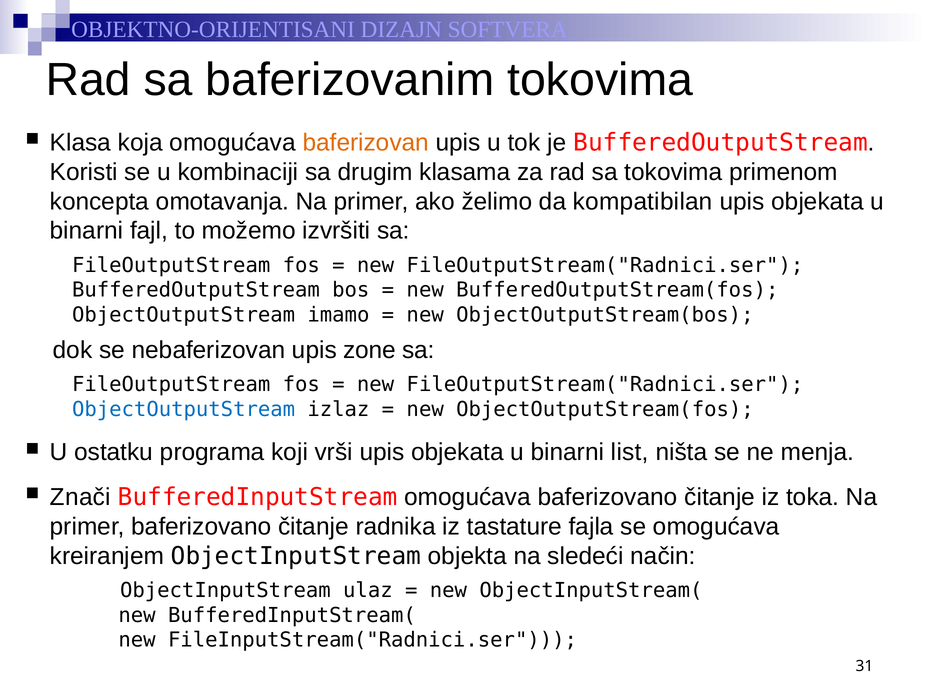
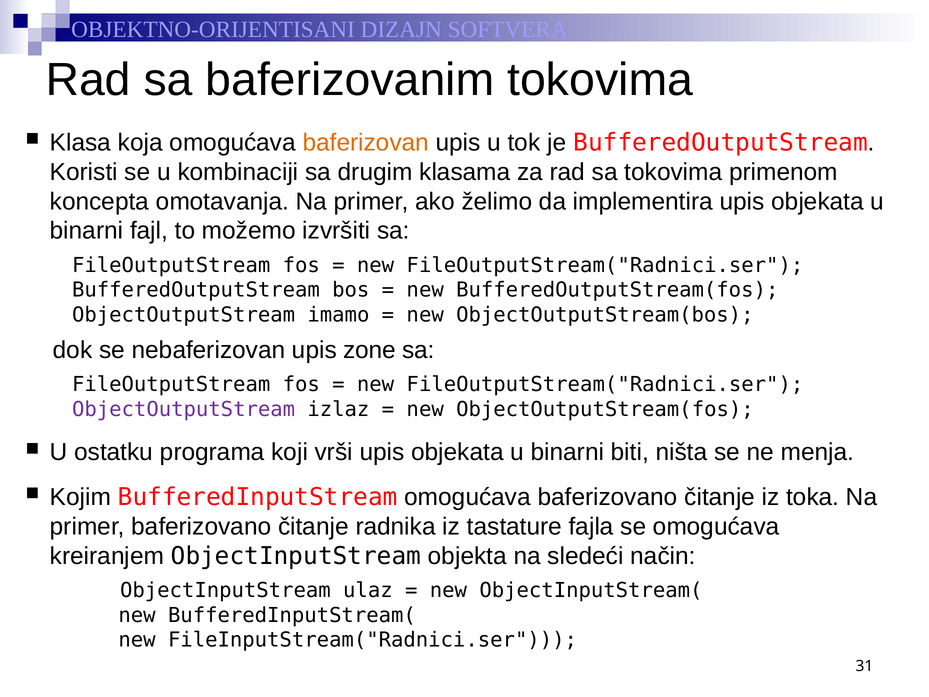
kompatibilan: kompatibilan -> implementira (643, 201)
ObjectOutputStream colour: blue -> purple (184, 409)
list: list -> biti (630, 452)
Znači: Znači -> Kojim (81, 497)
